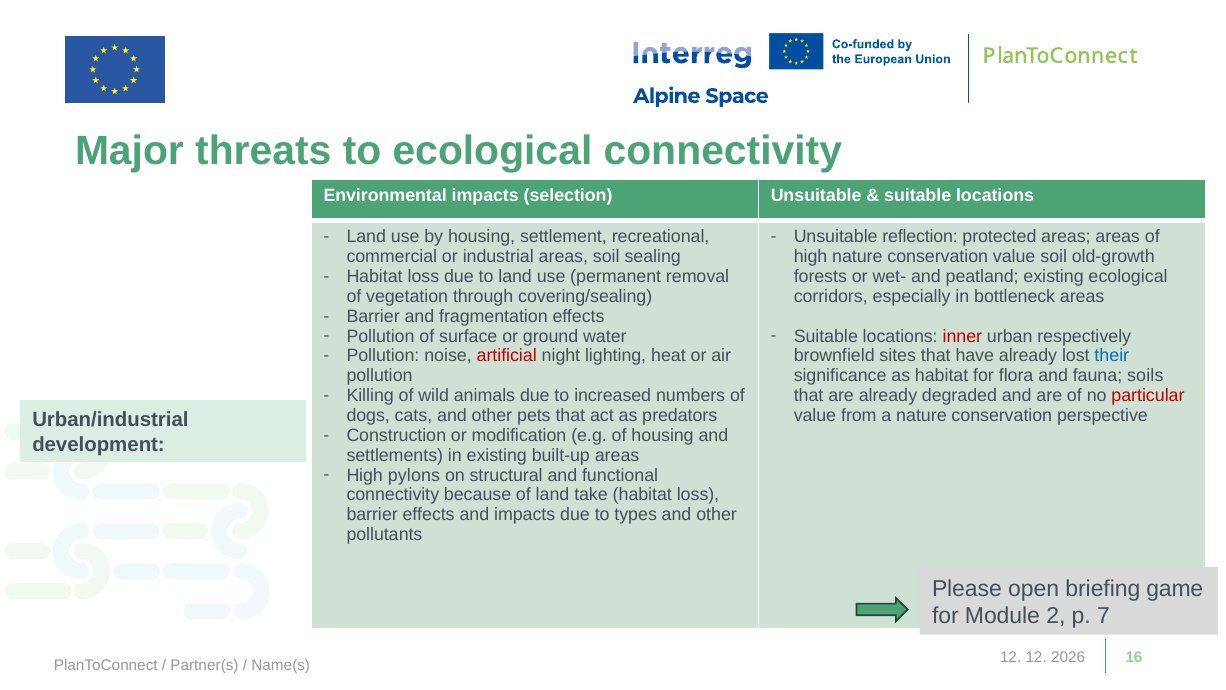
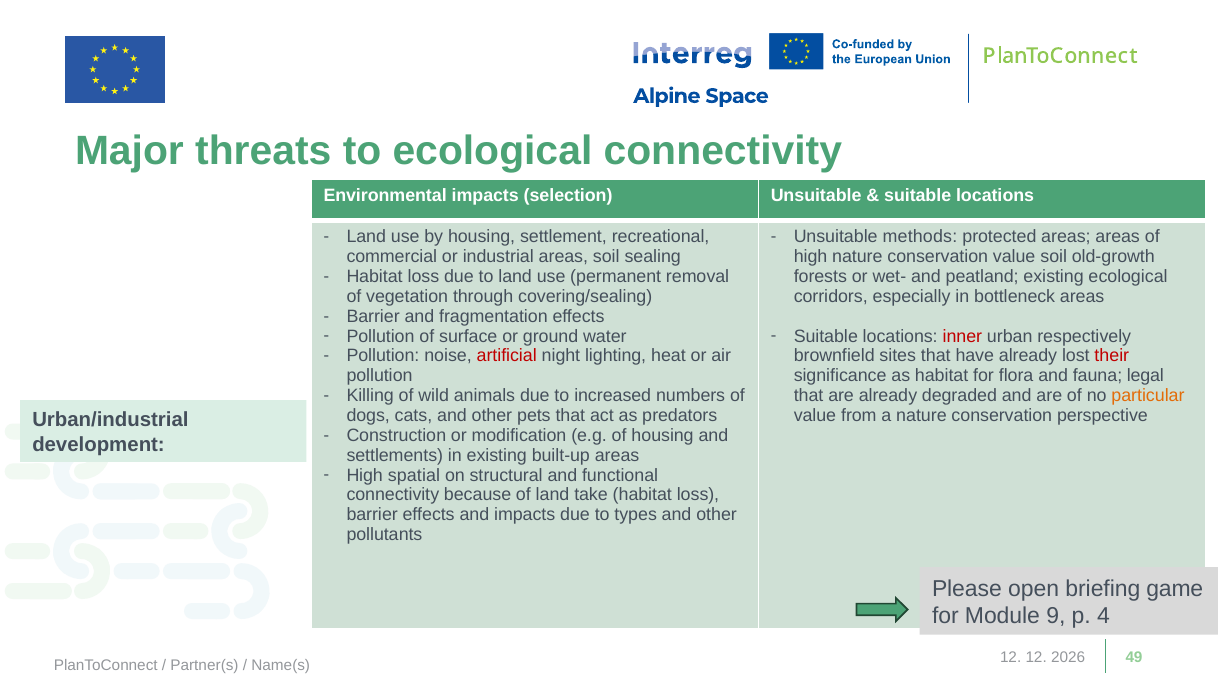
reflection: reflection -> methods (920, 237)
their colour: blue -> red (1112, 356)
soils: soils -> legal (1145, 376)
particular colour: red -> orange (1148, 396)
pylons: pylons -> spatial (414, 475)
2: 2 -> 9 (1056, 616)
7: 7 -> 4 (1104, 616)
16: 16 -> 49 (1134, 657)
